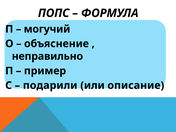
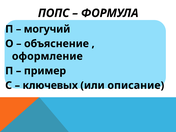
неправильно: неправильно -> оформление (47, 56)
подарили: подарили -> ключевых (50, 85)
